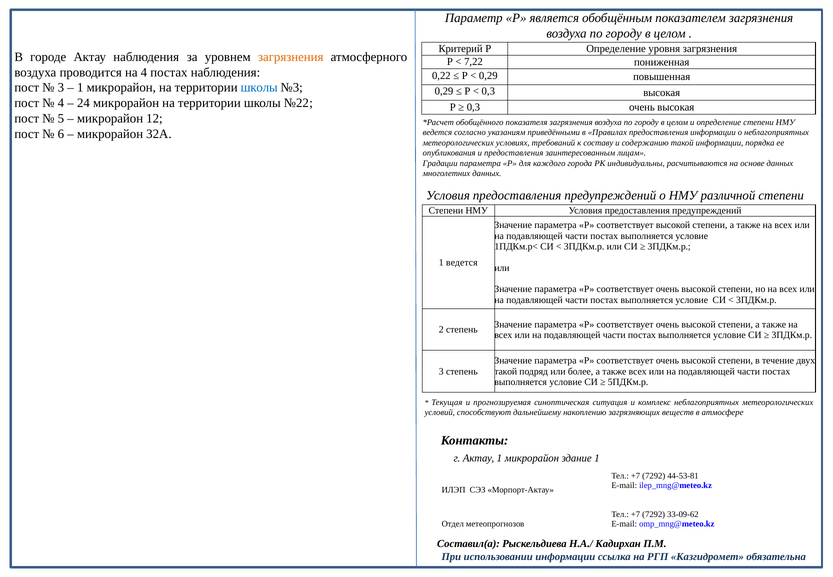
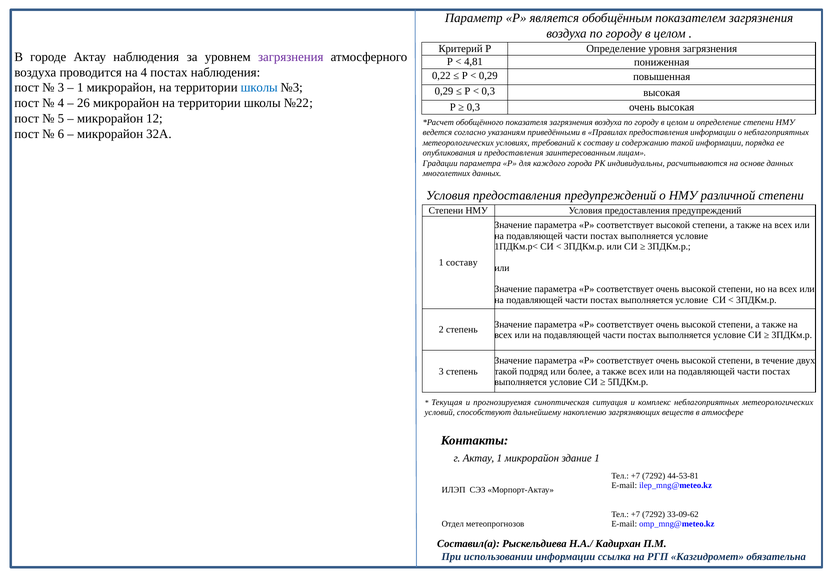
загрязнения colour: orange -> purple (291, 57)
7,22: 7,22 -> 4,81 (473, 62)
24: 24 -> 26 (83, 103)
1 ведется: ведется -> составу (462, 262)
